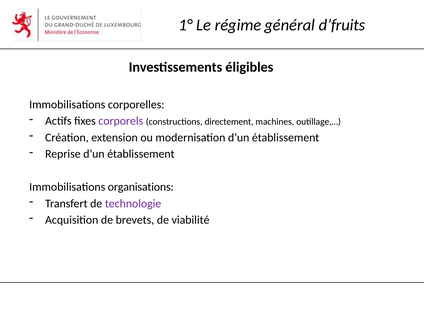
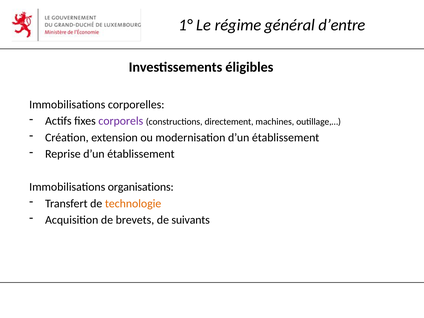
d’fruits: d’fruits -> d’entre (342, 25)
technologie colour: purple -> orange (133, 204)
viabilité: viabilité -> suivants (191, 220)
